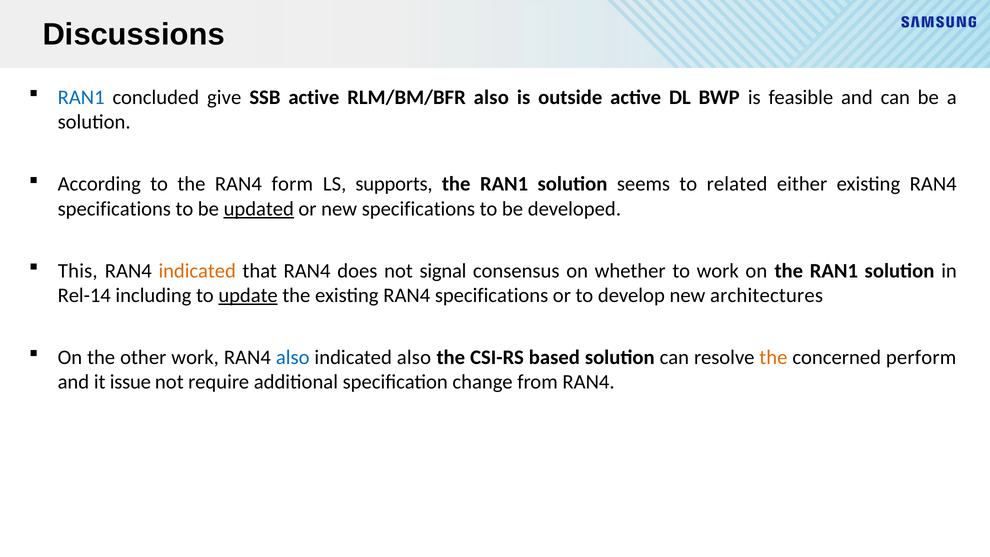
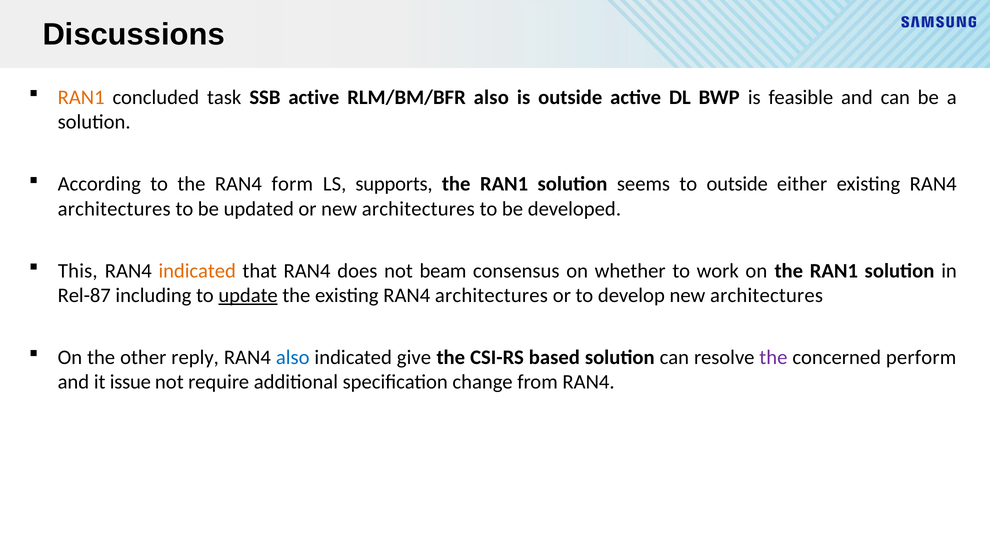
RAN1 colour: blue -> orange (81, 97)
give: give -> task (224, 97)
to related: related -> outside (737, 184)
specifications: specifications -> architectures (114, 209)
updated underline: present -> none (259, 209)
or new specifications: specifications -> architectures (418, 209)
signal: signal -> beam (443, 271)
Rel-14: Rel-14 -> Rel-87 (84, 295)
the existing RAN4 specifications: specifications -> architectures (491, 295)
other work: work -> reply (195, 357)
indicated also: also -> give (414, 357)
the colour: orange -> purple (773, 357)
